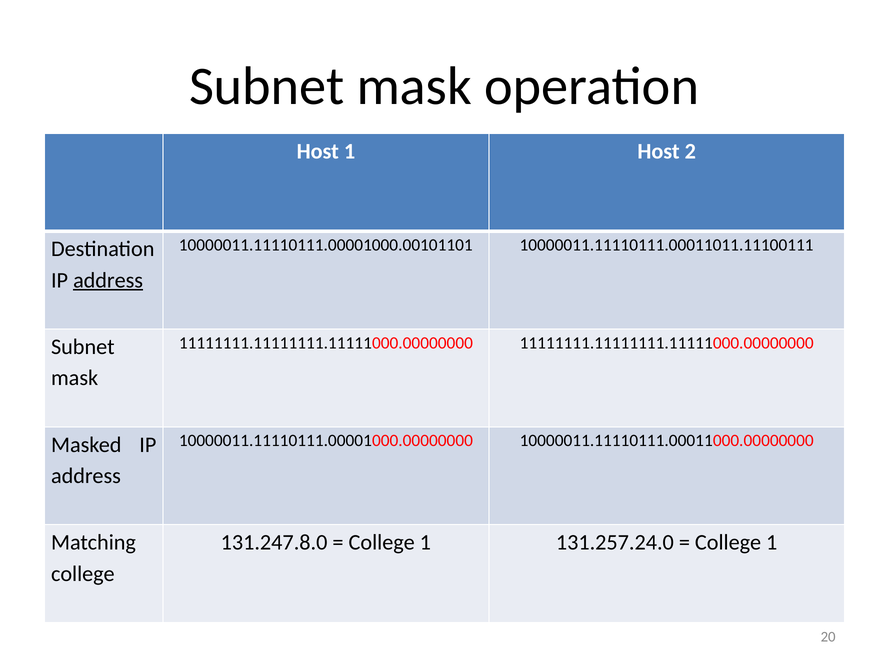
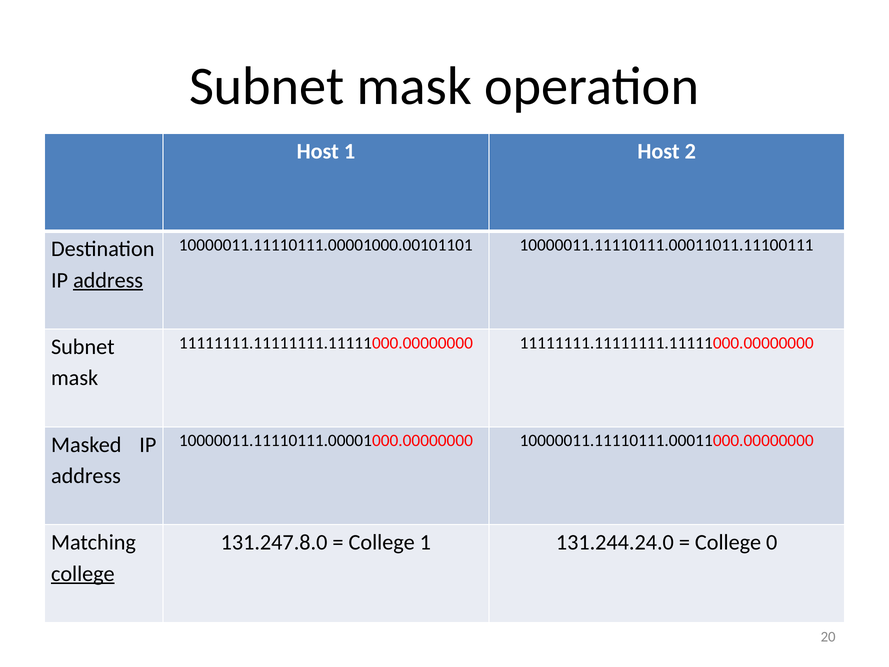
131.257.24.0: 131.257.24.0 -> 131.244.24.0 (615, 542)
1: 1 -> 0 (772, 542)
college underline: none -> present (83, 574)
